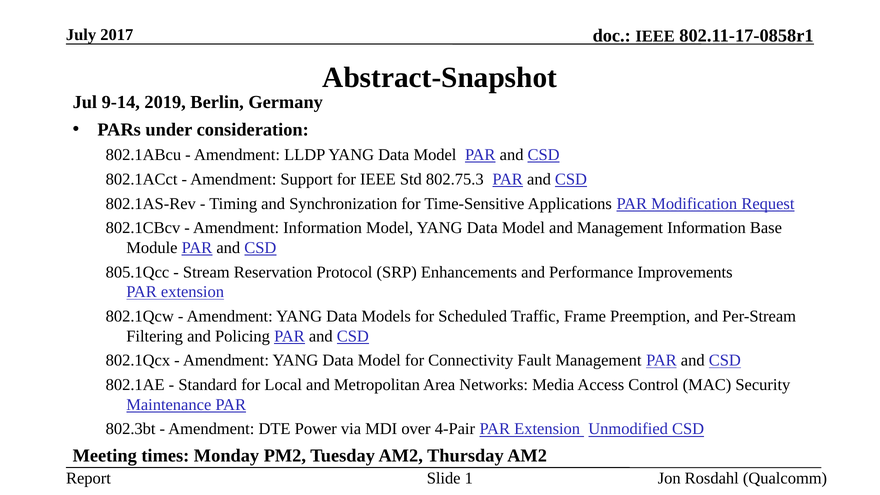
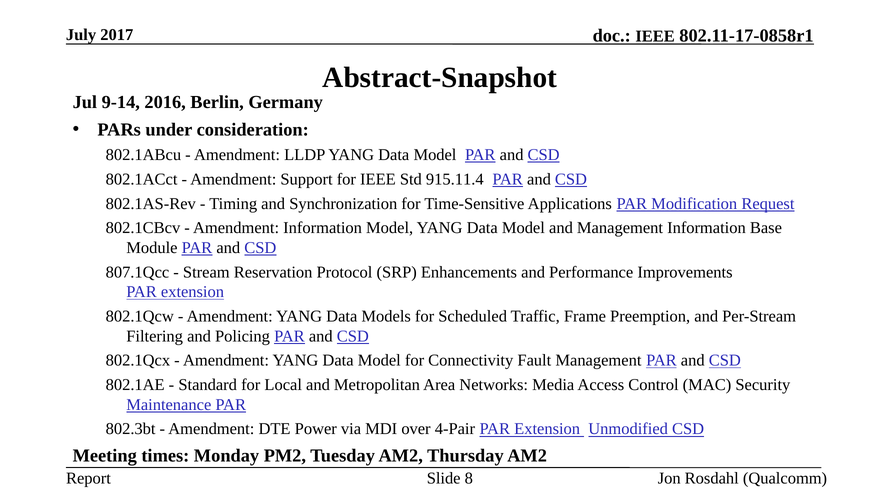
2019: 2019 -> 2016 (165, 102)
802.75.3: 802.75.3 -> 915.11.4 (455, 179)
805.1Qcc: 805.1Qcc -> 807.1Qcc (137, 272)
1: 1 -> 8 (469, 478)
